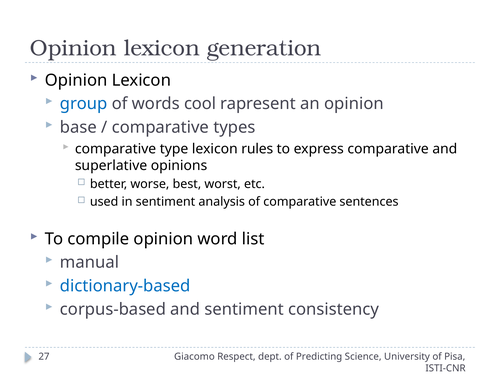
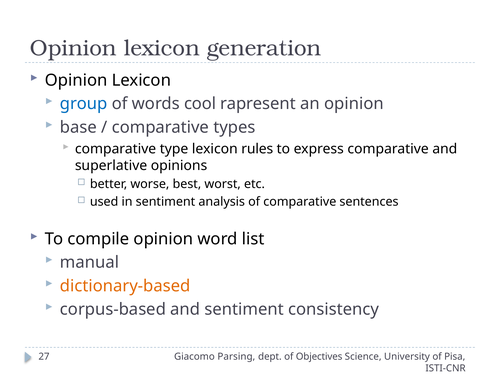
dictionary-based colour: blue -> orange (125, 286)
Respect: Respect -> Parsing (236, 357)
Predicting: Predicting -> Objectives (319, 357)
